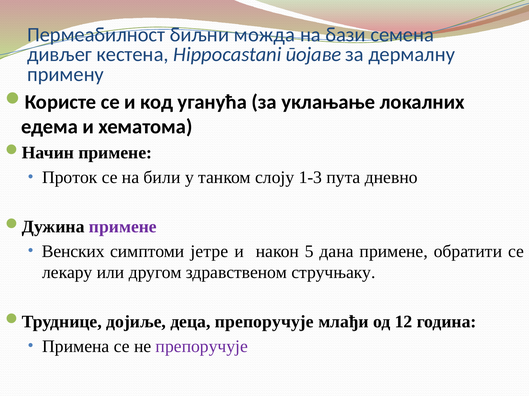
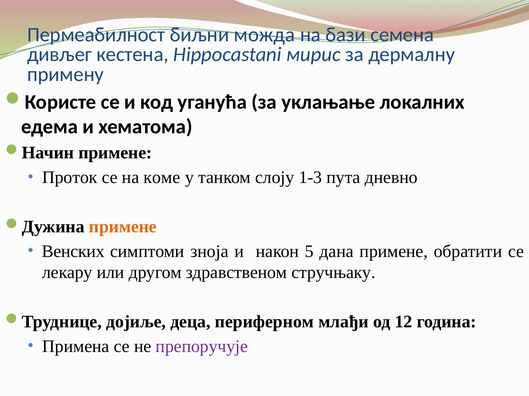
појаве: појаве -> мирис (313, 55)
били: били -> коме (162, 178)
примене colour: purple -> orange (123, 227)
јетре: јетре -> зноја (209, 252)
деца препоручује: препоручује -> периферном (264, 322)
